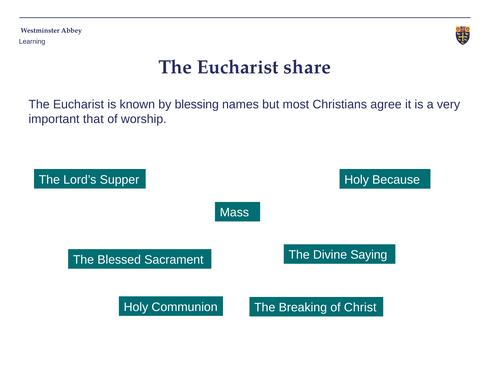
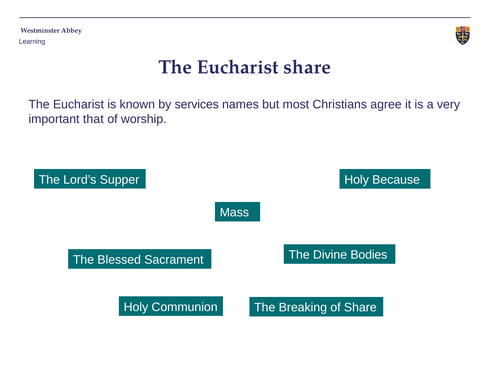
blessing: blessing -> services (197, 104)
Saying: Saying -> Bodies (369, 255)
of Christ: Christ -> Share (360, 307)
